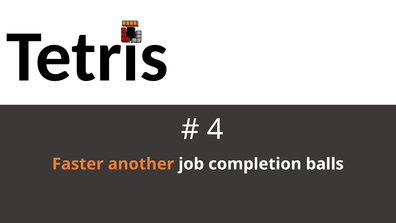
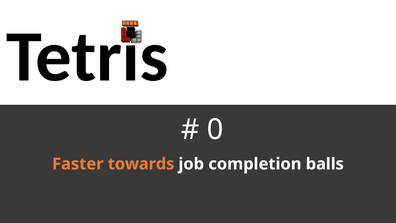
4: 4 -> 0 (215, 129)
another: another -> towards (141, 164)
